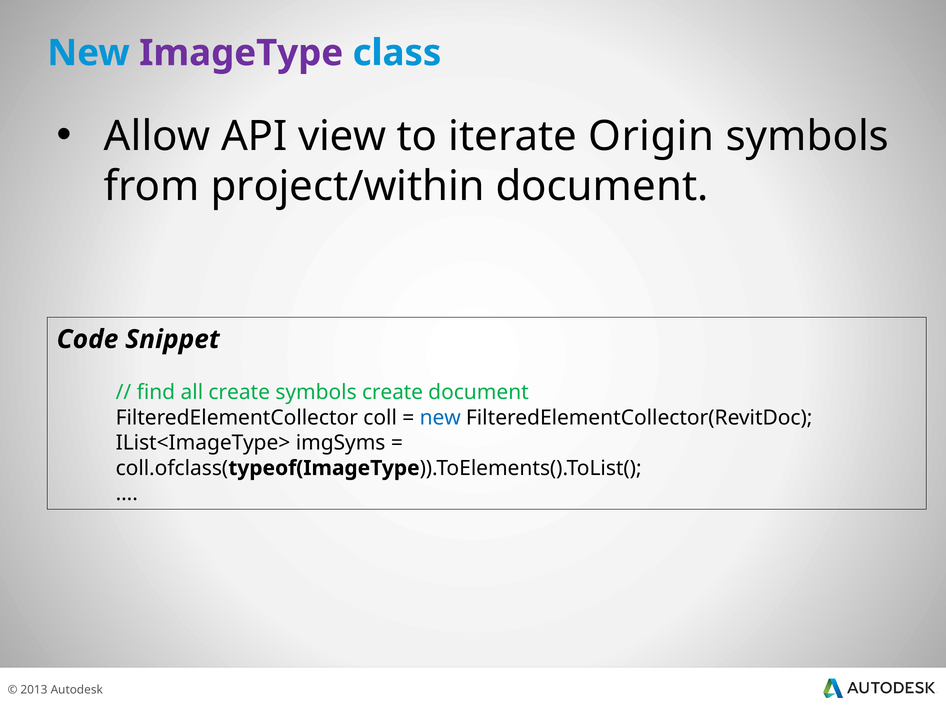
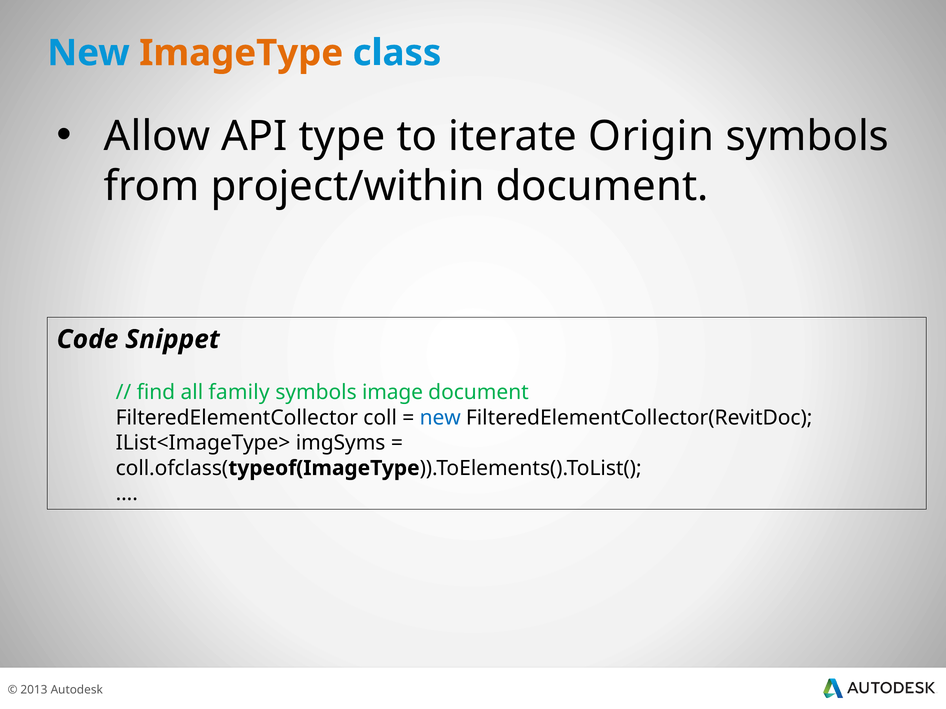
ImageType colour: purple -> orange (241, 53)
view: view -> type (342, 136)
all create: create -> family (239, 393)
symbols create: create -> image (393, 393)
